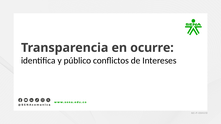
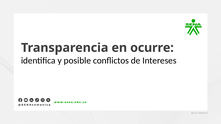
público: público -> posible (77, 61)
